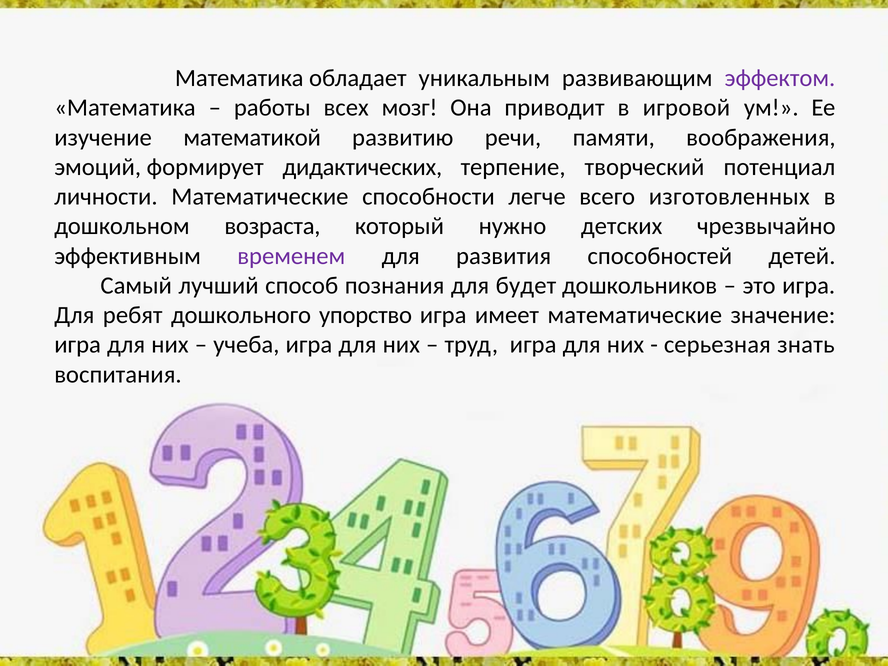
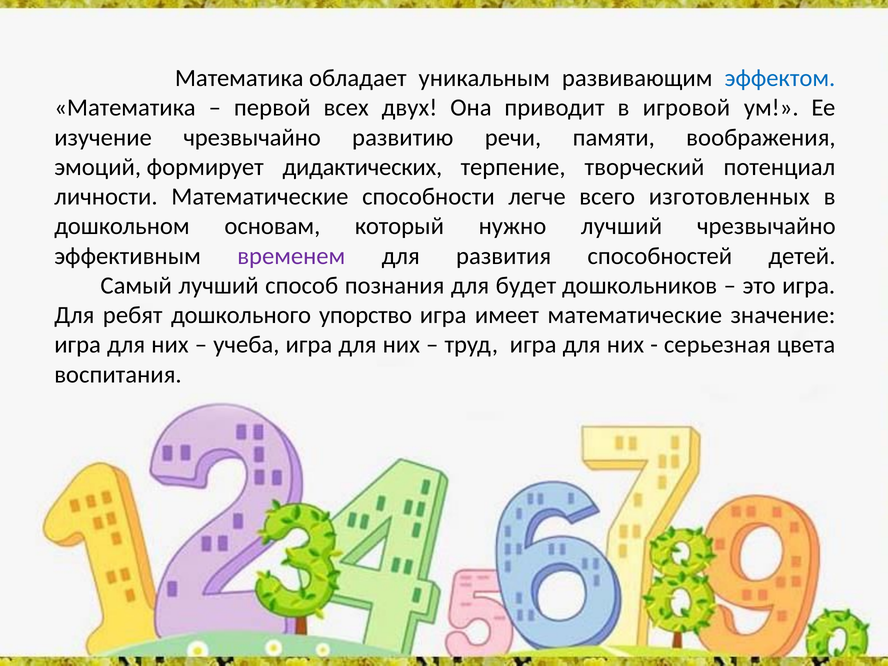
эффектом colour: purple -> blue (780, 78)
работы: работы -> первой (272, 108)
мозг: мозг -> двух (409, 108)
изучение математикой: математикой -> чрезвычайно (252, 137)
возраста: возраста -> основам (272, 226)
нужно детских: детских -> лучший (622, 226)
знать: знать -> цвета (806, 345)
